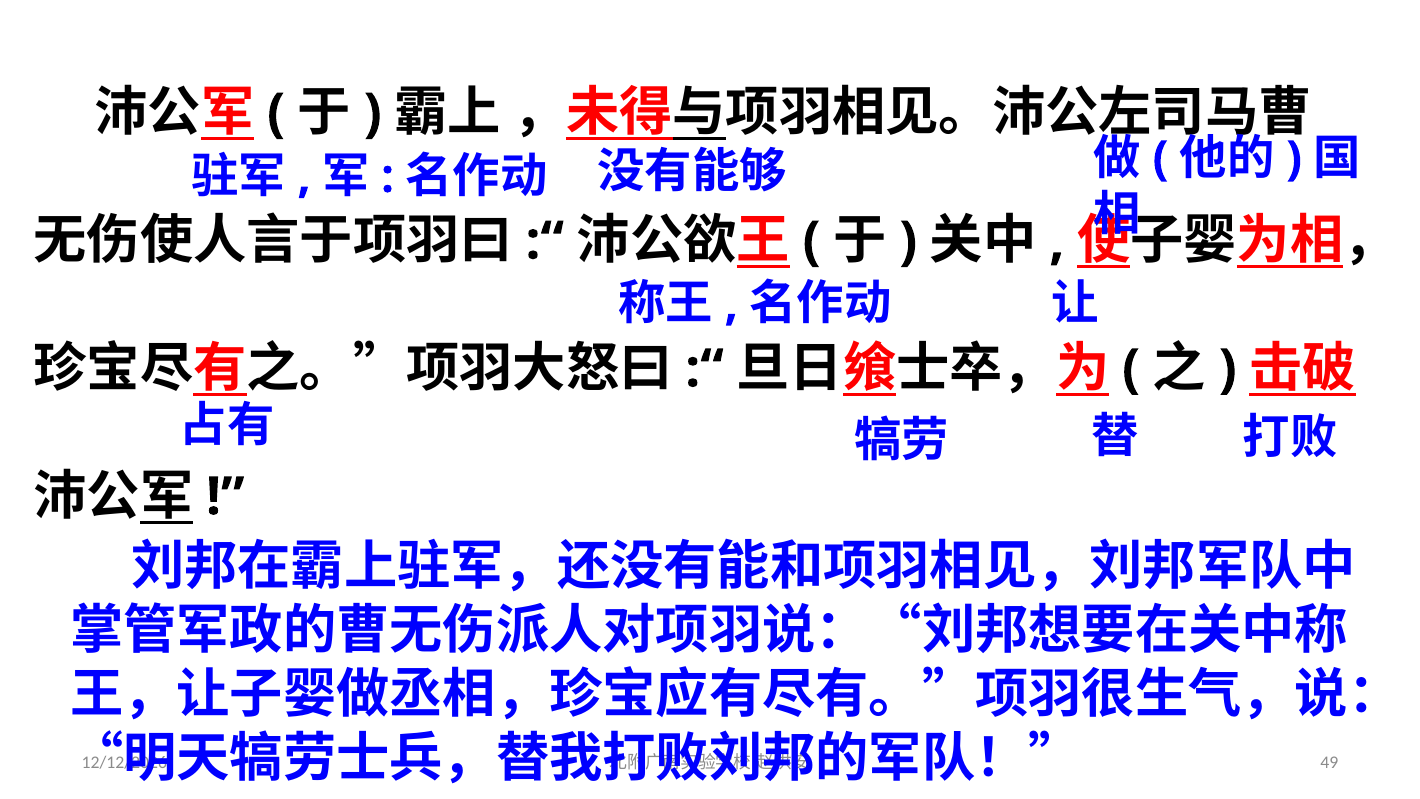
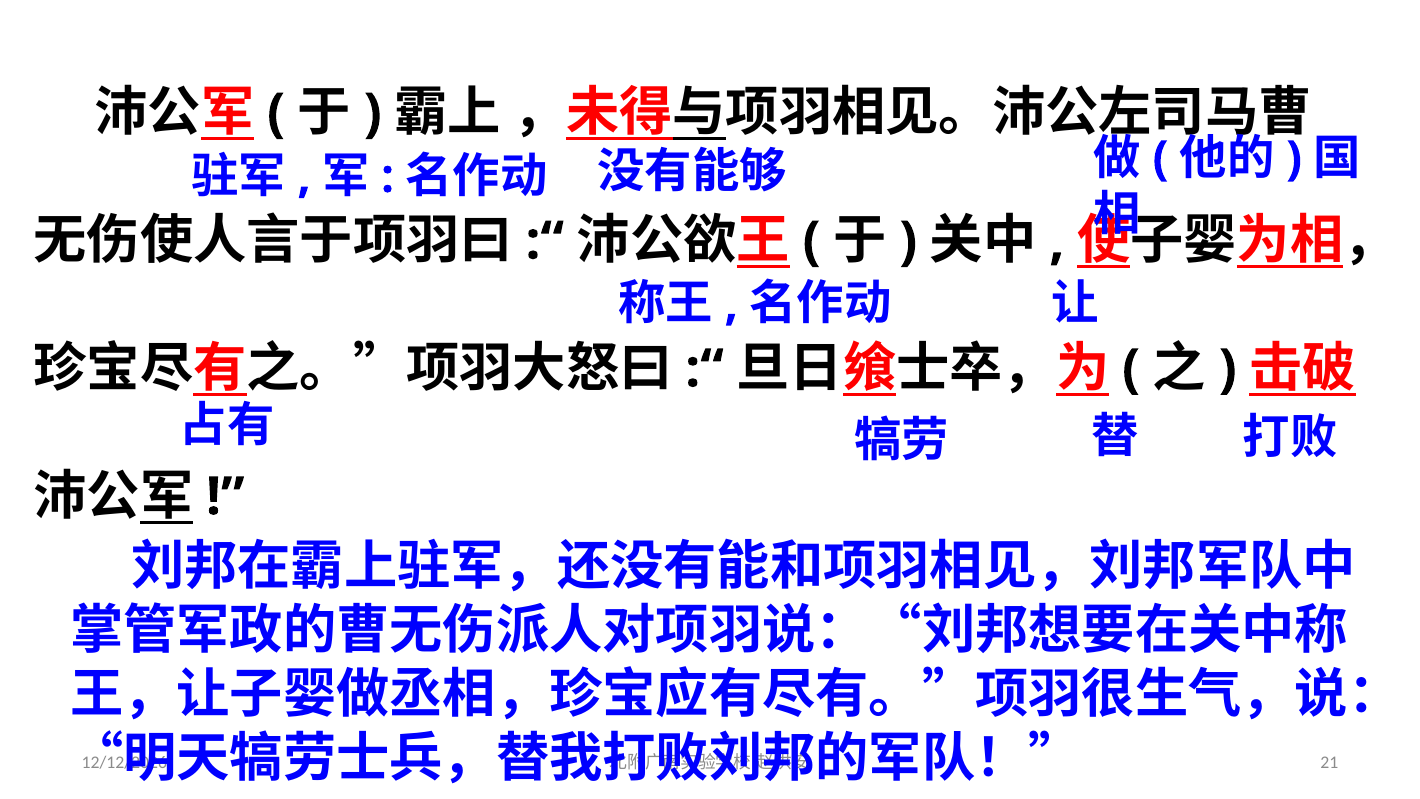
49: 49 -> 21 (1329, 763)
